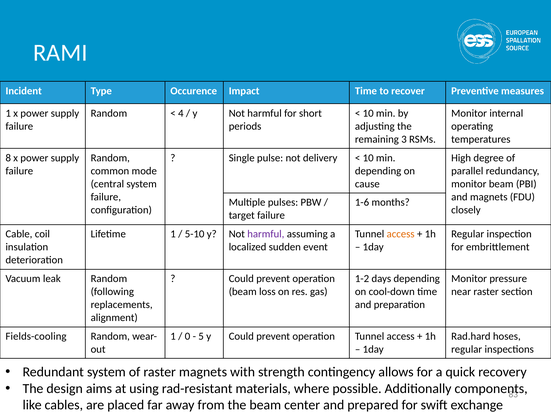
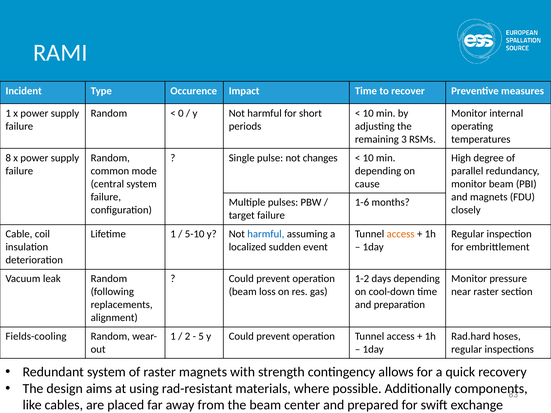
4: 4 -> 0 (181, 113)
delivery: delivery -> changes (320, 158)
harmful colour: purple -> blue (266, 234)
0: 0 -> 2 (188, 336)
